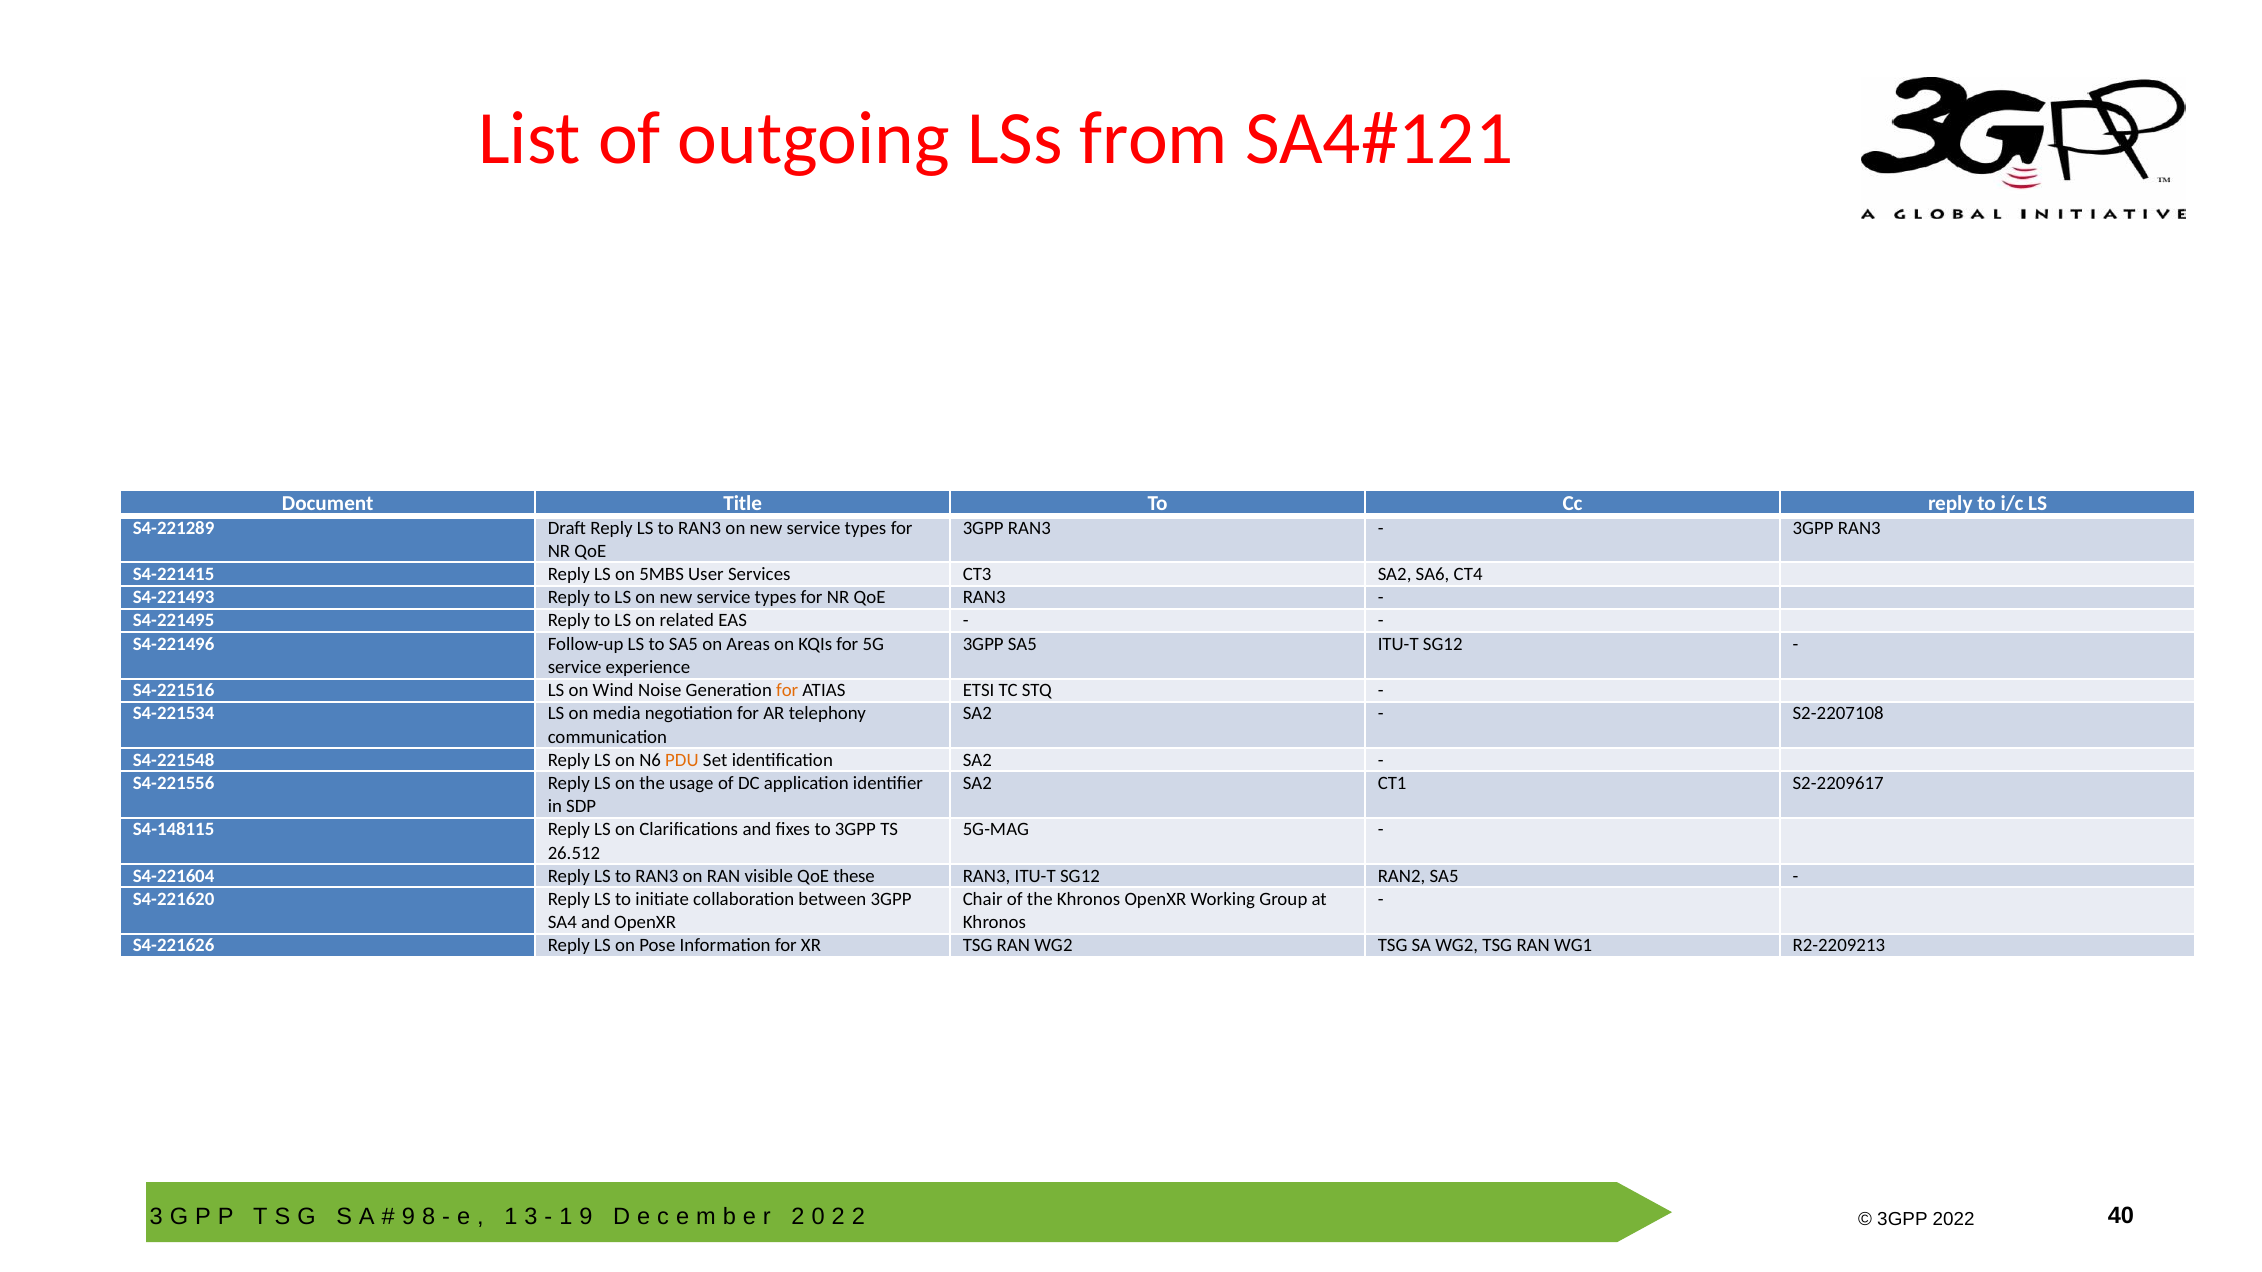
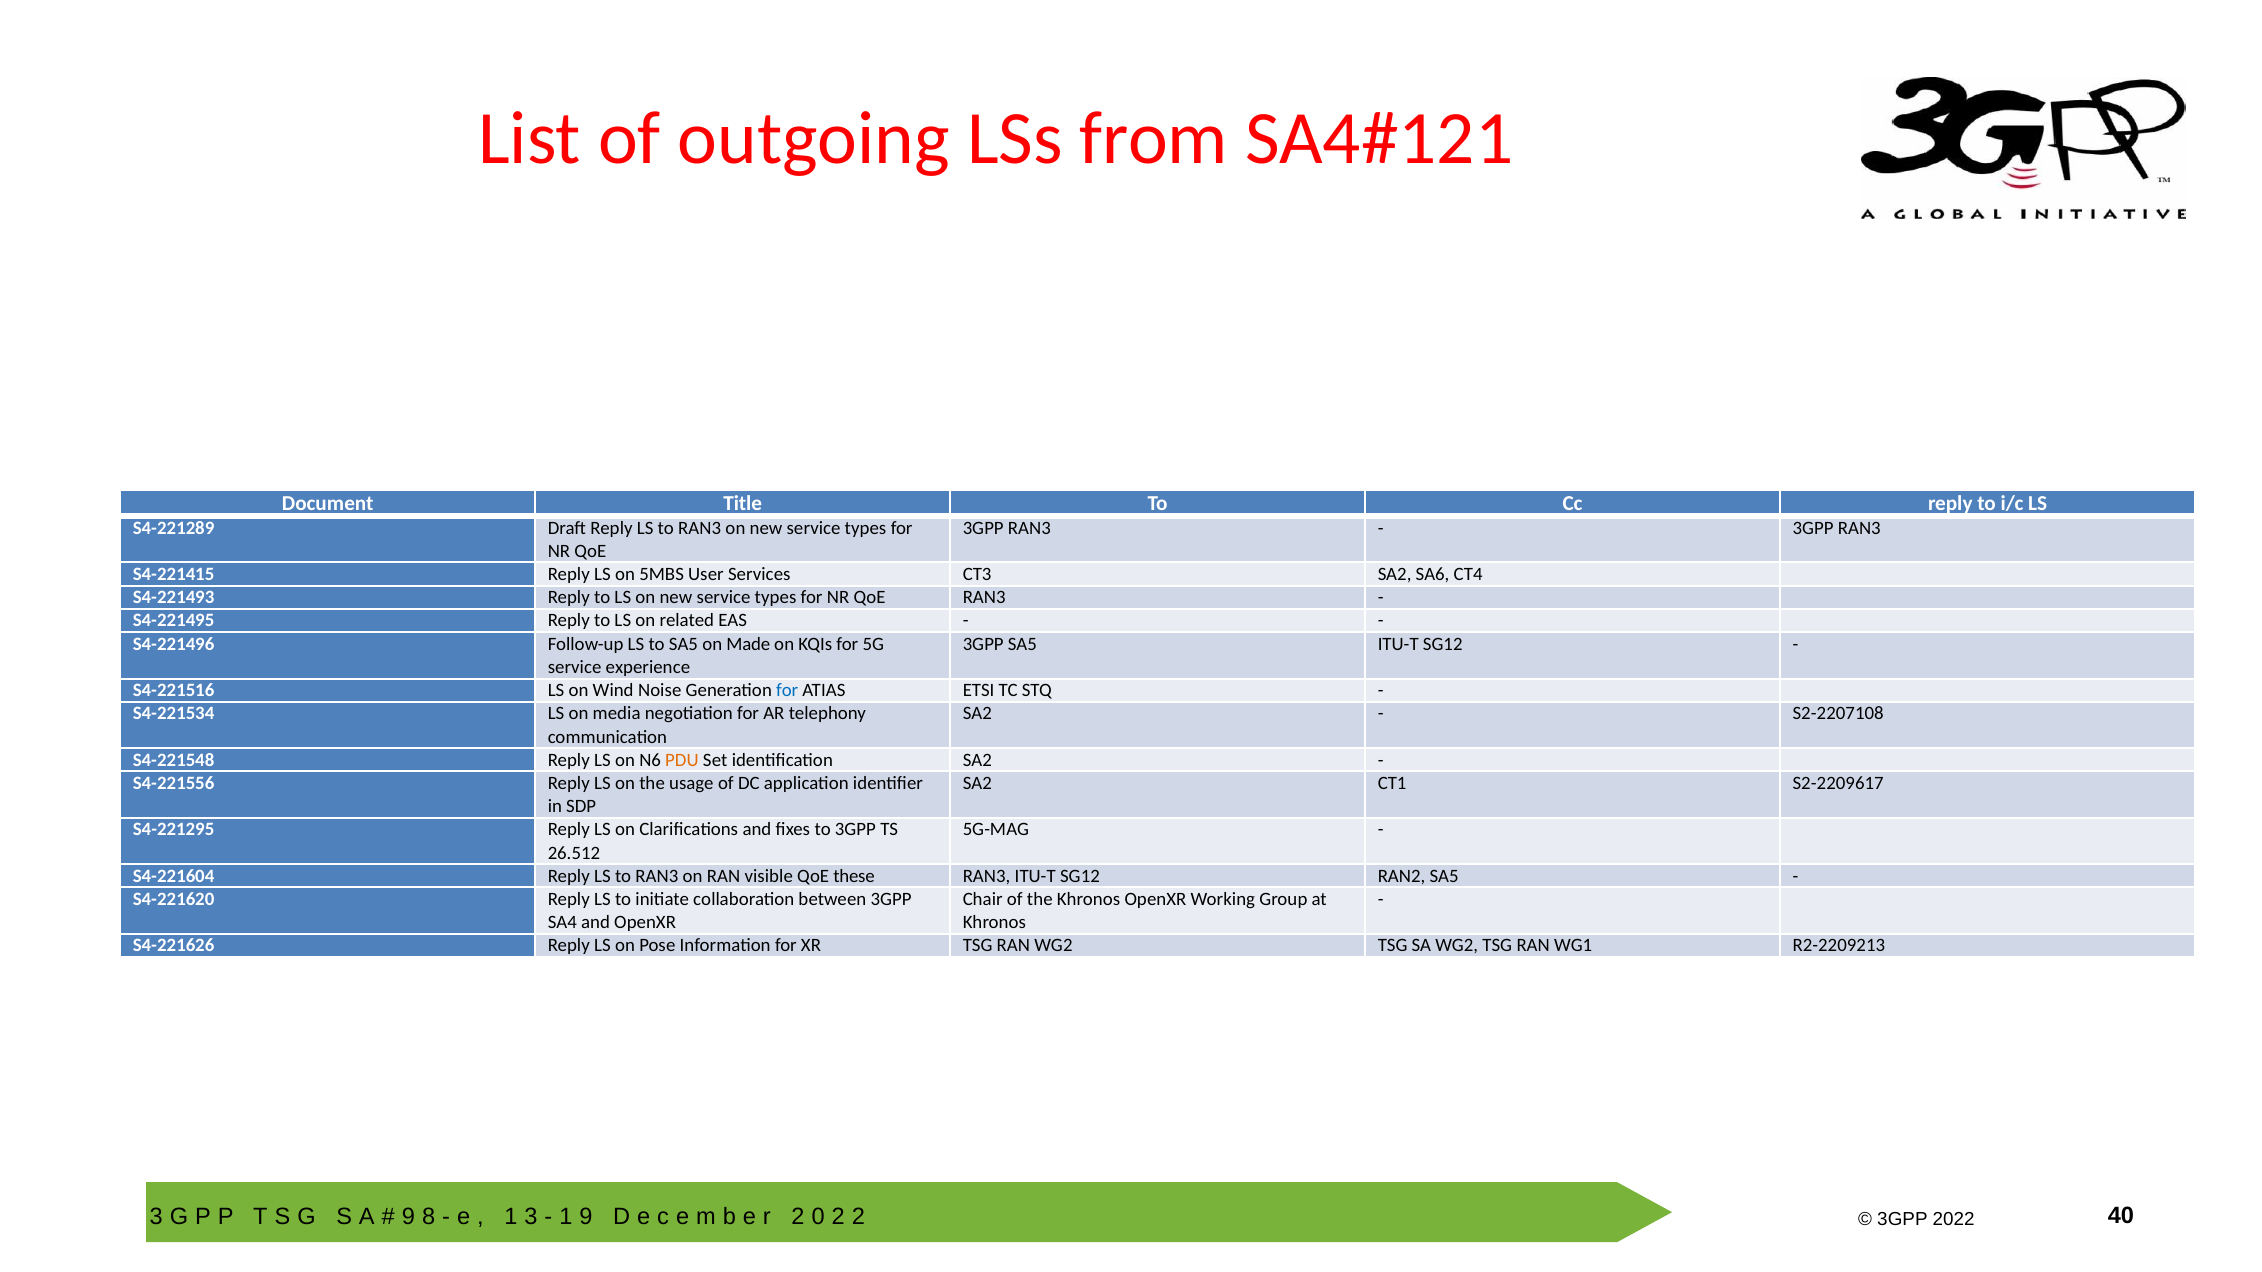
Areas: Areas -> Made (748, 644)
for colour: orange -> blue (787, 691)
S4-148115: S4-148115 -> S4-221295 (174, 830)
